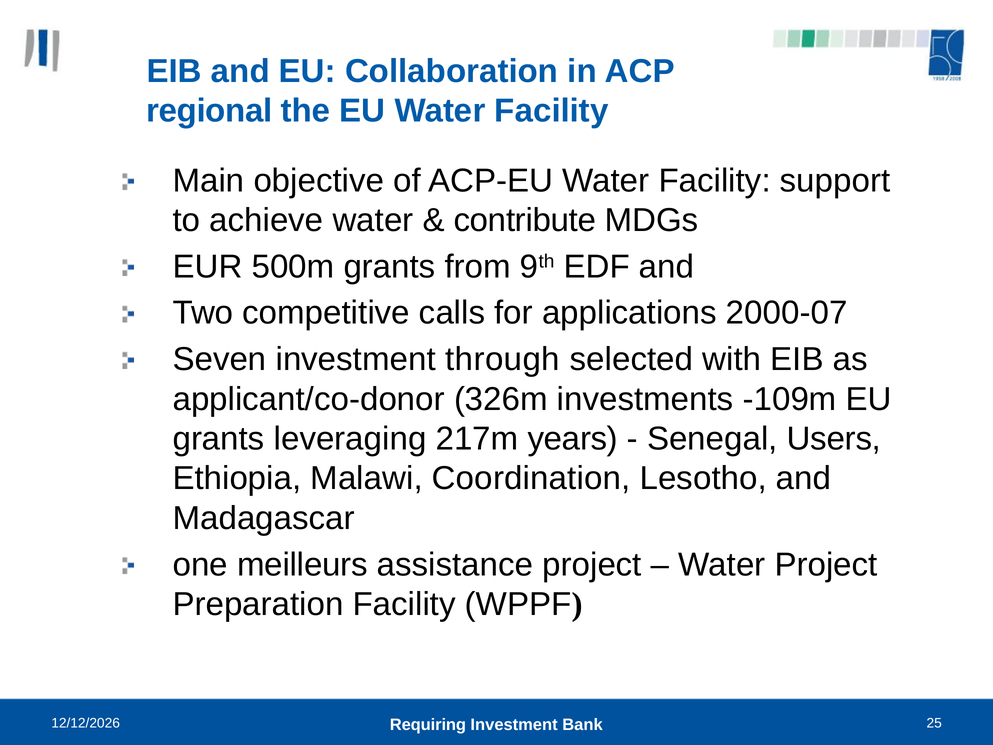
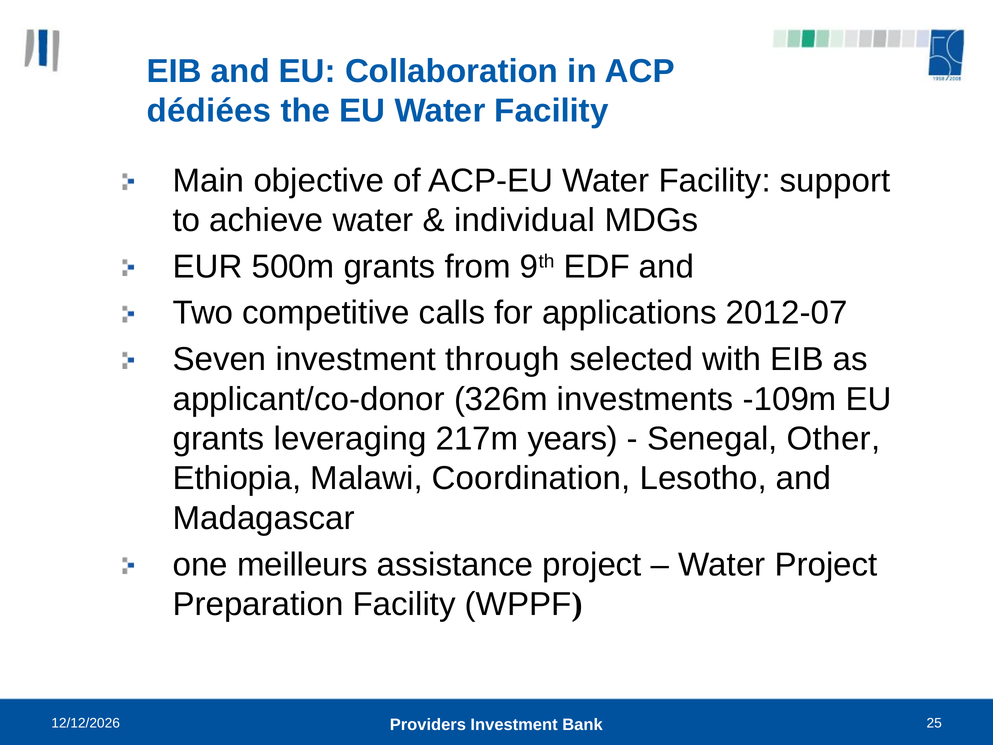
regional: regional -> dédiées (209, 111)
contribute: contribute -> individual (525, 220)
2000-07: 2000-07 -> 2012-07 (787, 313)
Users: Users -> Other (834, 439)
Requiring: Requiring -> Providers (428, 725)
